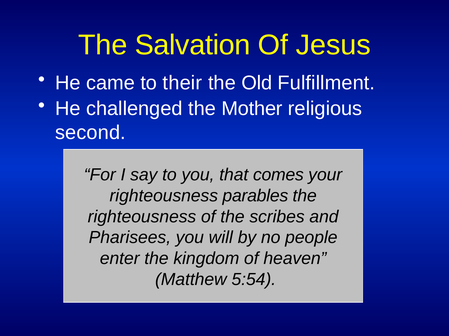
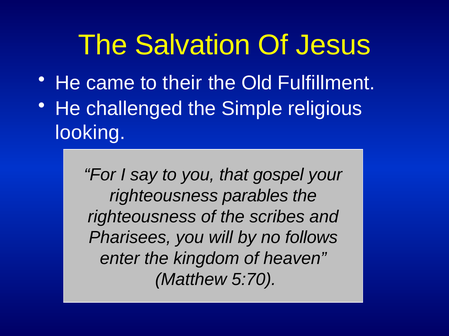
Mother: Mother -> Simple (252, 109)
second: second -> looking (90, 133)
comes: comes -> gospel (278, 175)
people: people -> follows (311, 238)
5:54: 5:54 -> 5:70 (254, 280)
